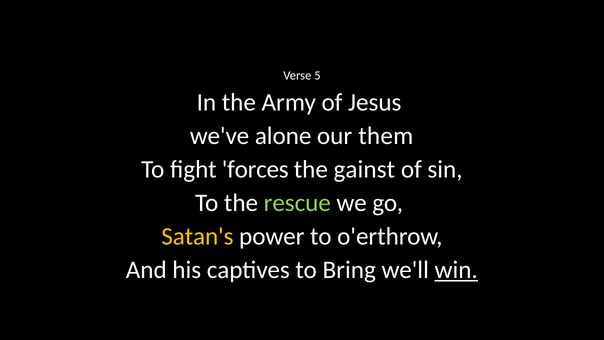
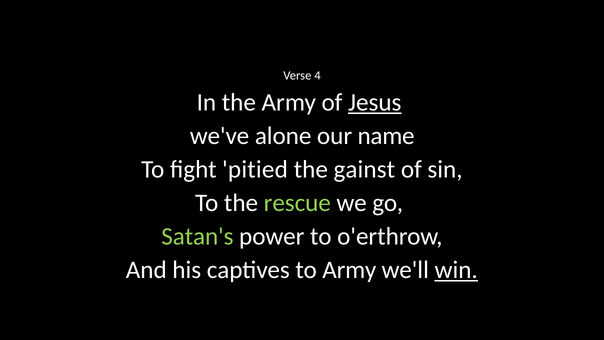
5: 5 -> 4 (317, 76)
Jesus underline: none -> present (375, 102)
them: them -> name (386, 136)
forces: forces -> pitied (255, 169)
Satan's colour: yellow -> light green (197, 236)
to Bring: Bring -> Army (349, 270)
